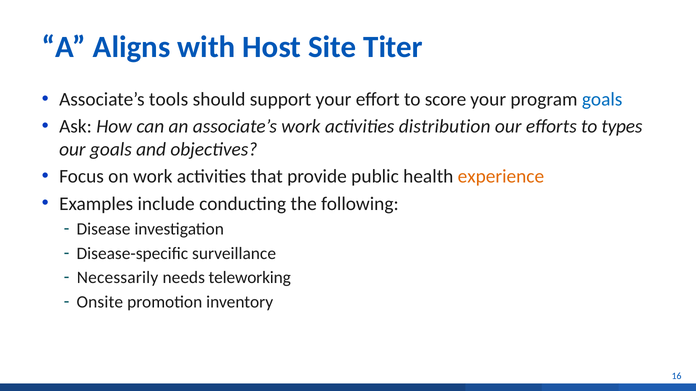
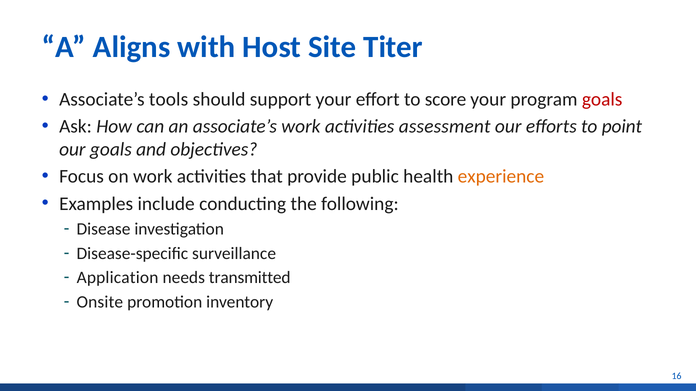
goals colour: blue -> red (602, 99)
distribution: distribution -> assessment (445, 127)
types: types -> point (622, 127)
Necessarily: Necessarily -> Application (118, 278)
teleworking: teleworking -> transmitted (250, 278)
